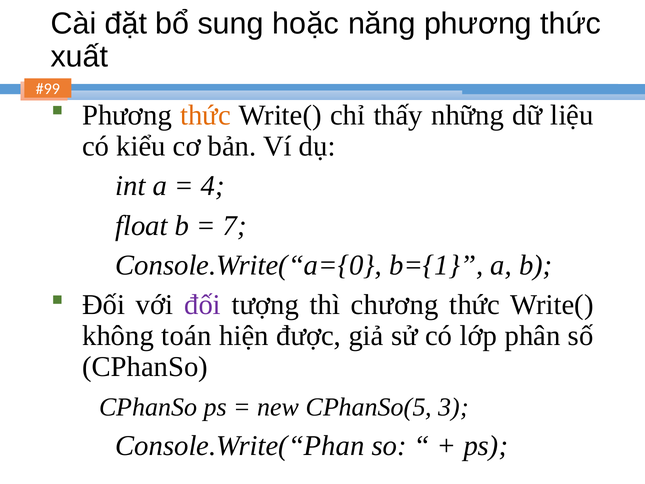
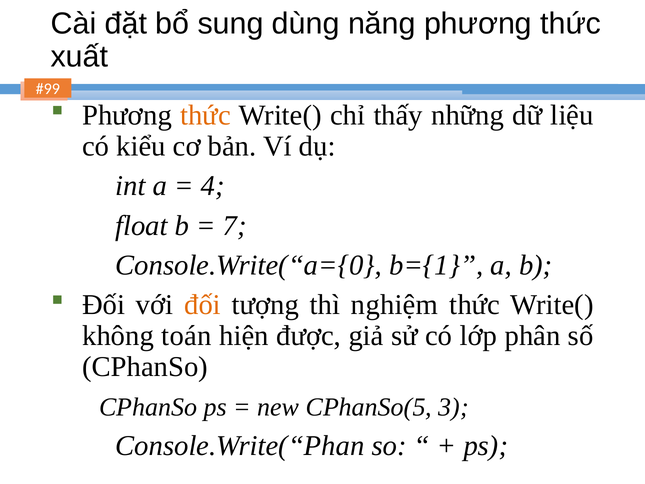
hoặc: hoặc -> dùng (306, 24)
đối colour: purple -> orange (202, 305)
chương: chương -> nghiệm (395, 305)
